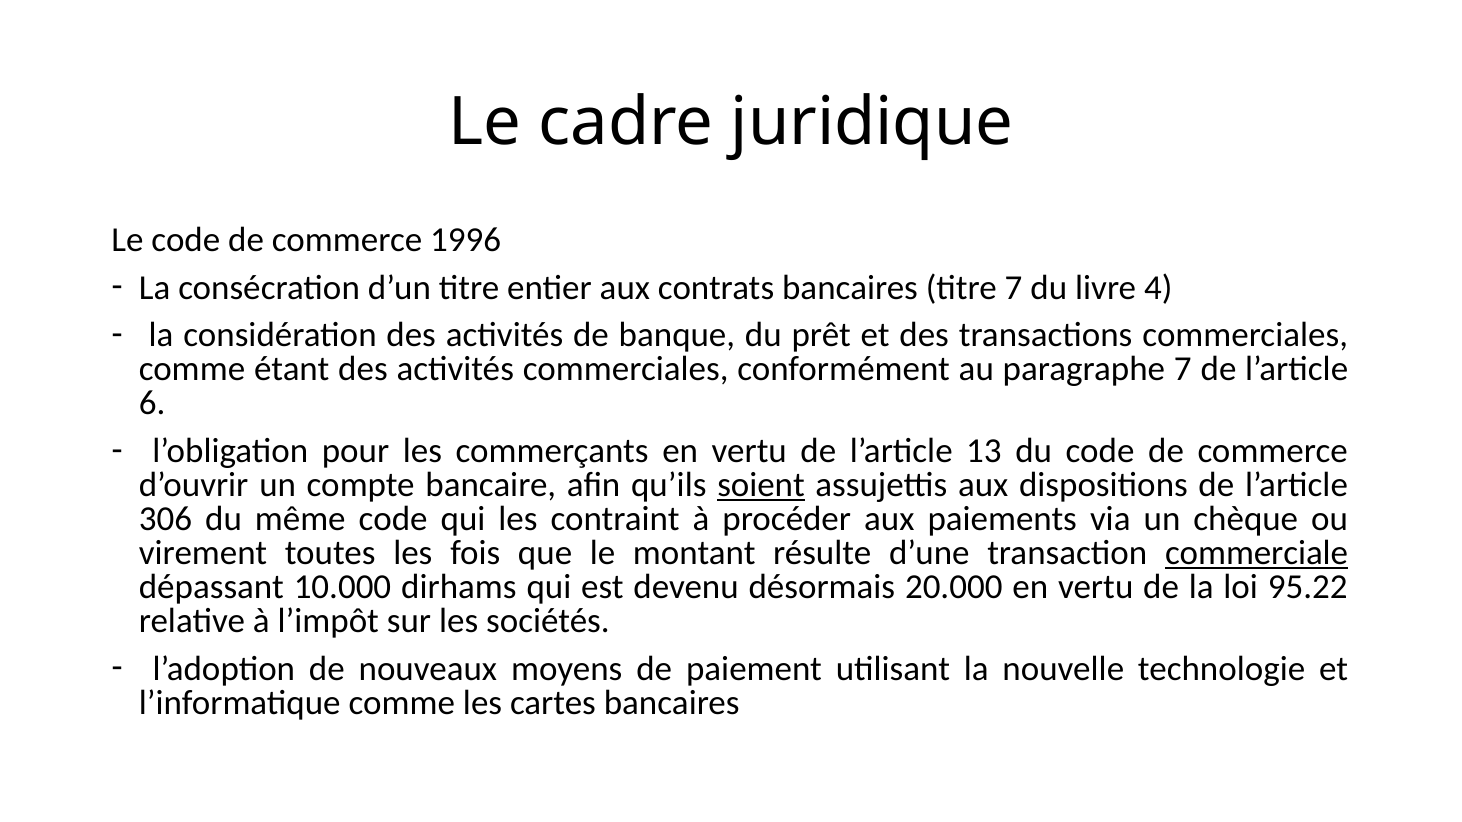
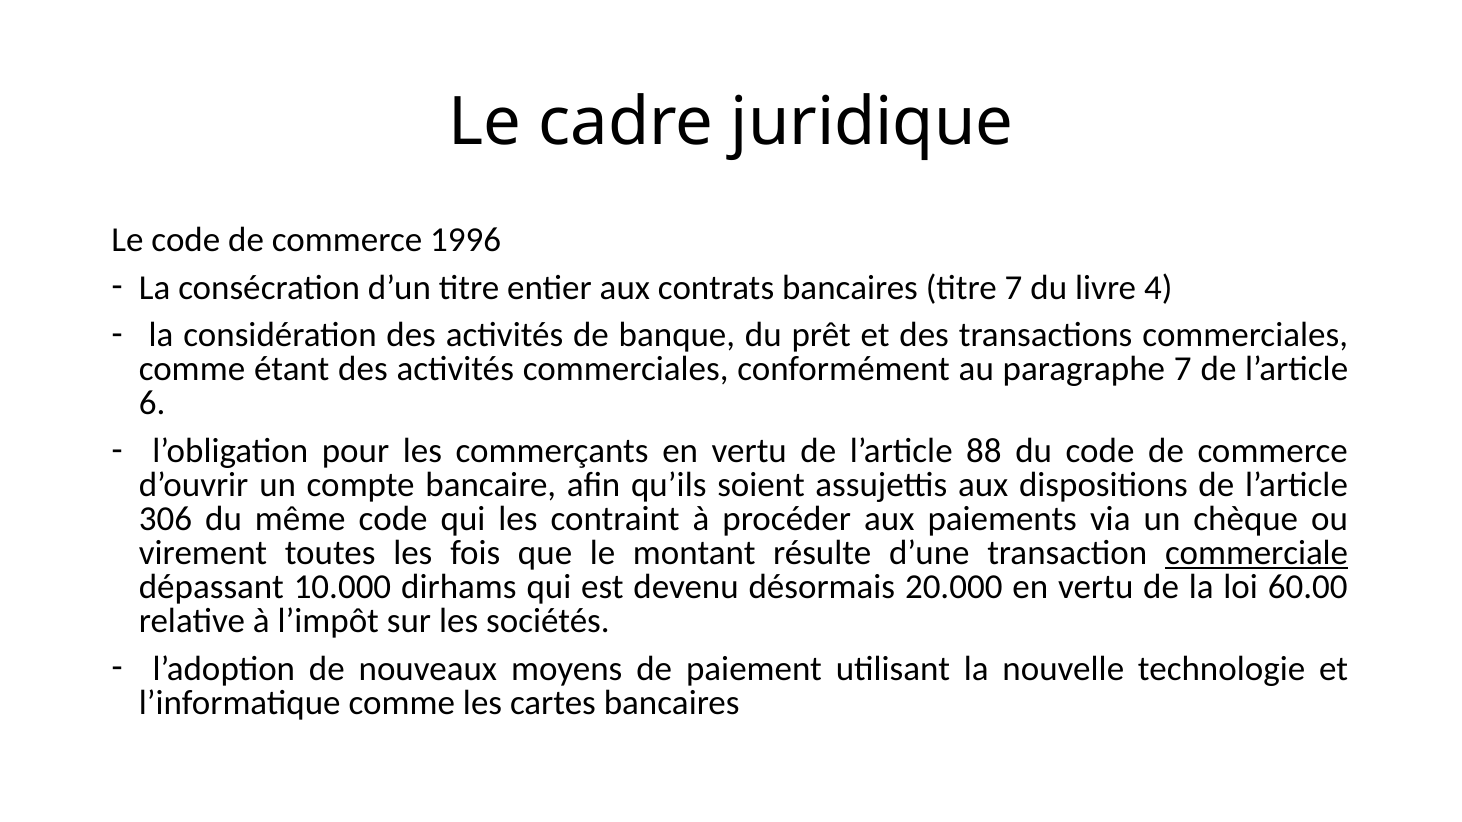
13: 13 -> 88 (984, 451)
soient underline: present -> none (761, 485)
95.22: 95.22 -> 60.00 (1308, 587)
